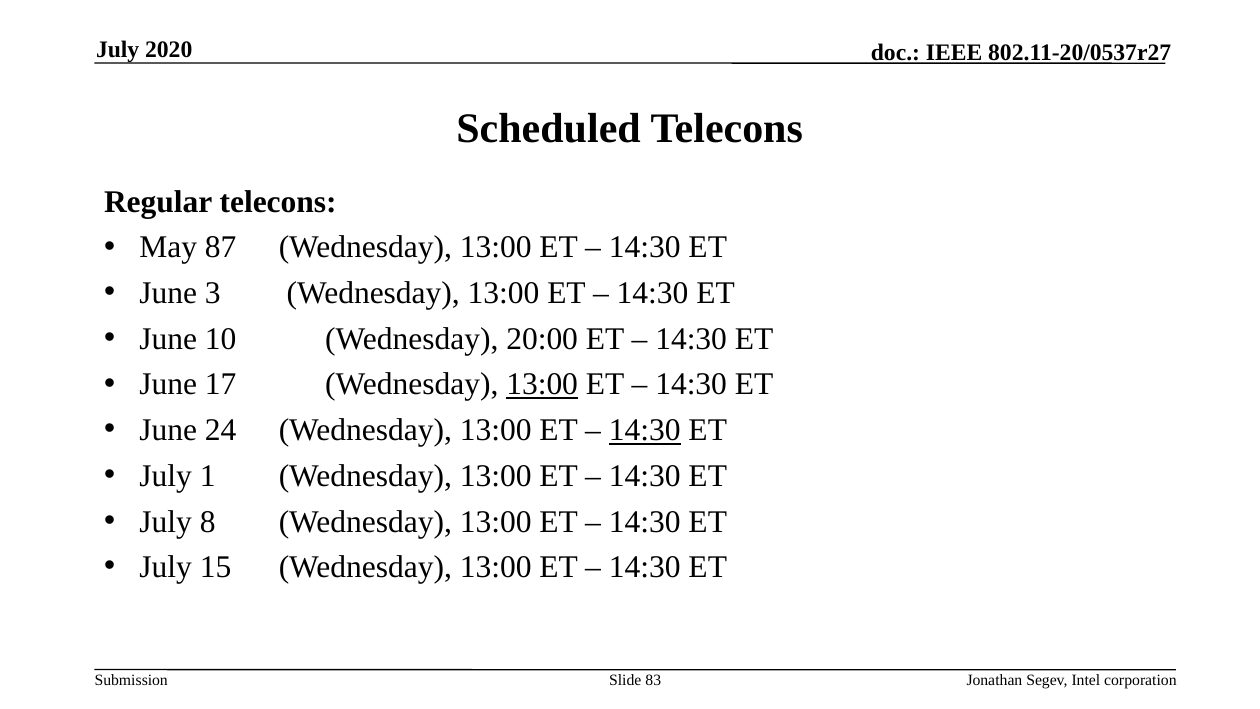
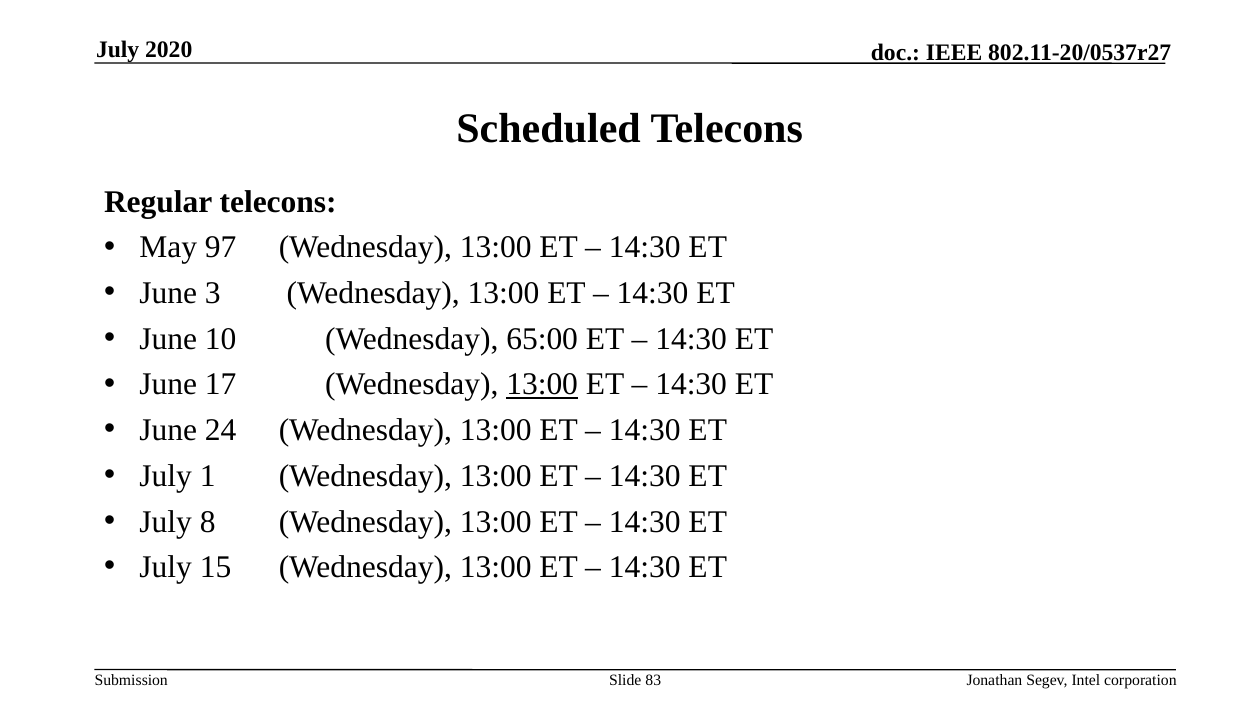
87: 87 -> 97 (221, 247)
20:00: 20:00 -> 65:00 (542, 339)
14:30 underline: present -> none (645, 430)
